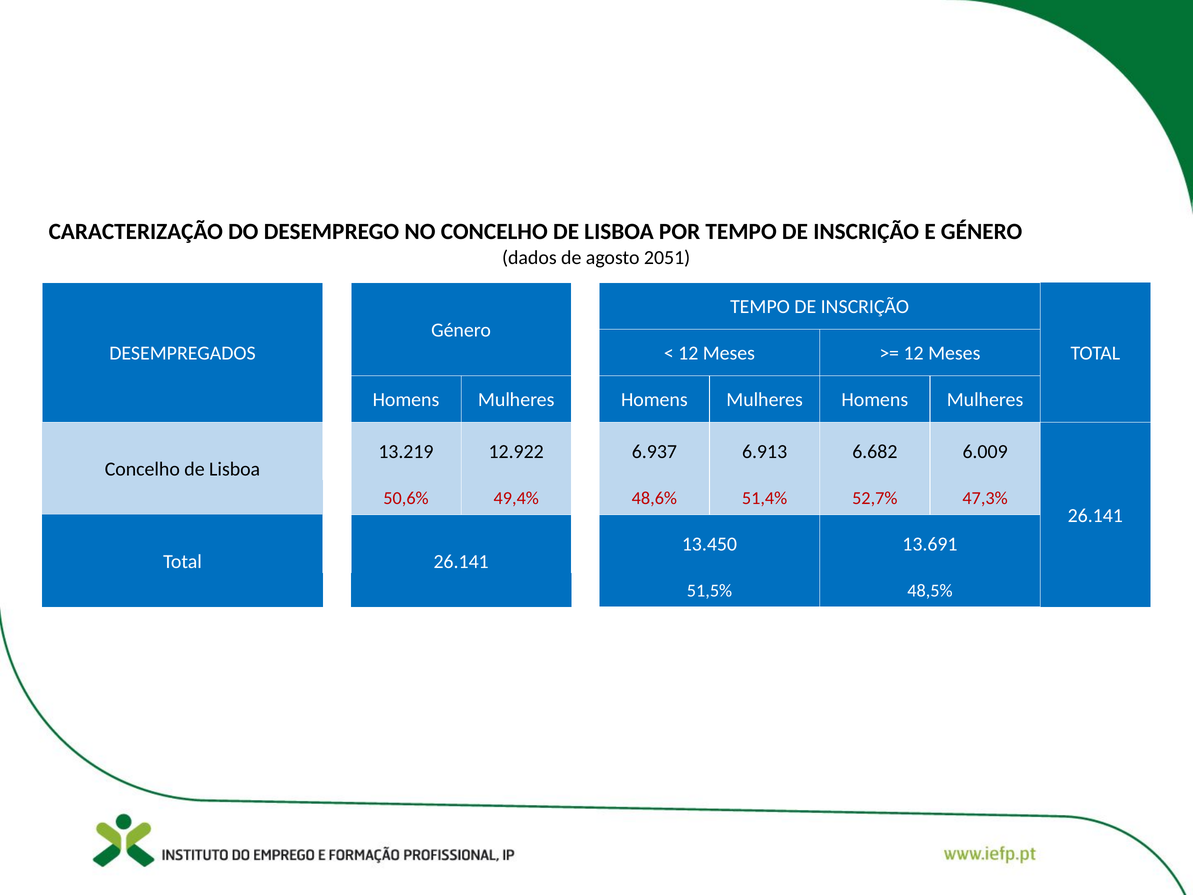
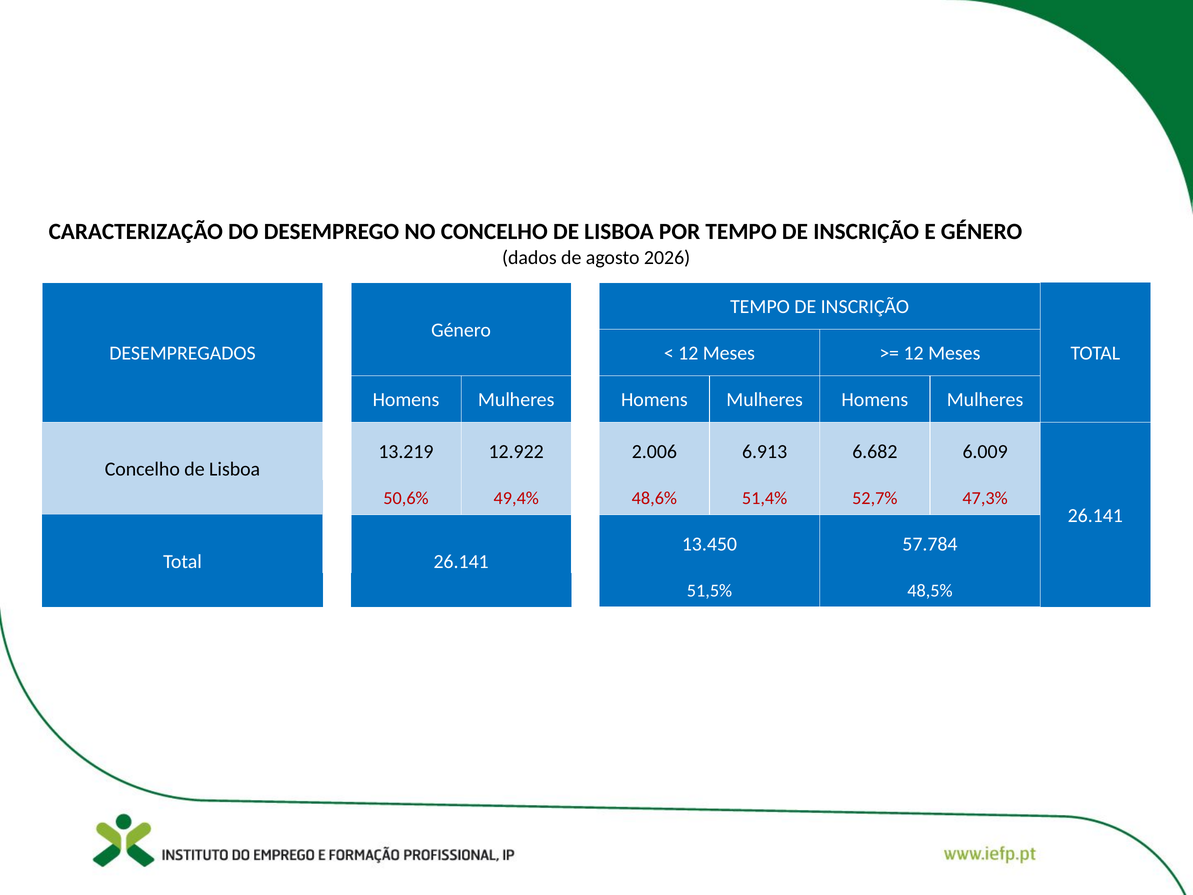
2051: 2051 -> 2026 (667, 258)
6.937: 6.937 -> 2.006 (654, 452)
13.691: 13.691 -> 57.784 (930, 544)
